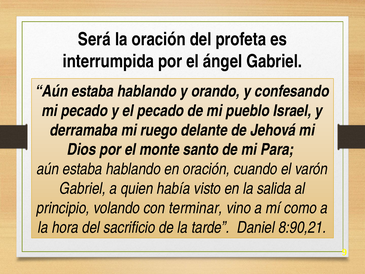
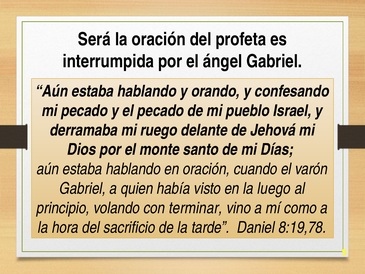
Para: Para -> Días (277, 149)
salida: salida -> luego (274, 188)
8:90,21: 8:90,21 -> 8:19,78 (303, 227)
